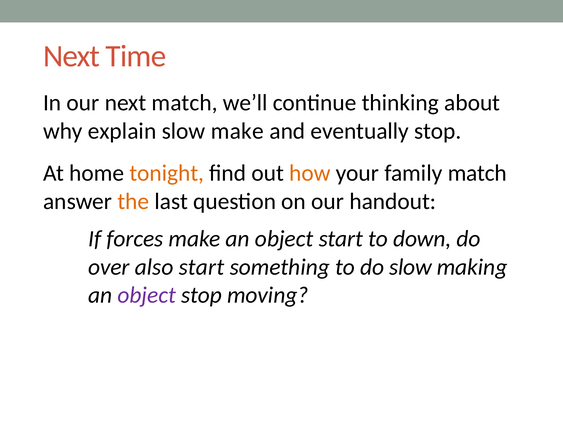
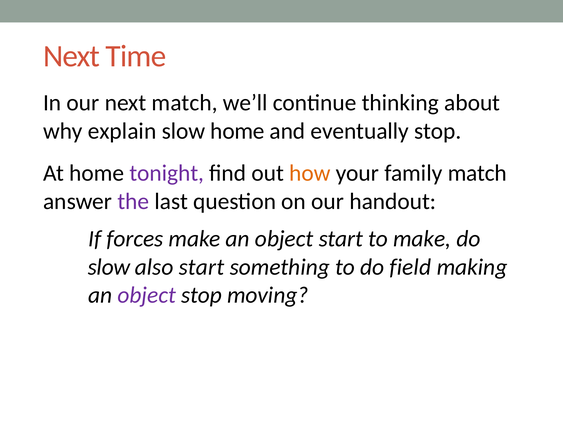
slow make: make -> home (237, 131)
tonight colour: orange -> purple (167, 173)
the colour: orange -> purple (133, 202)
to down: down -> make (422, 239)
over: over -> slow (109, 267)
do slow: slow -> field (410, 267)
